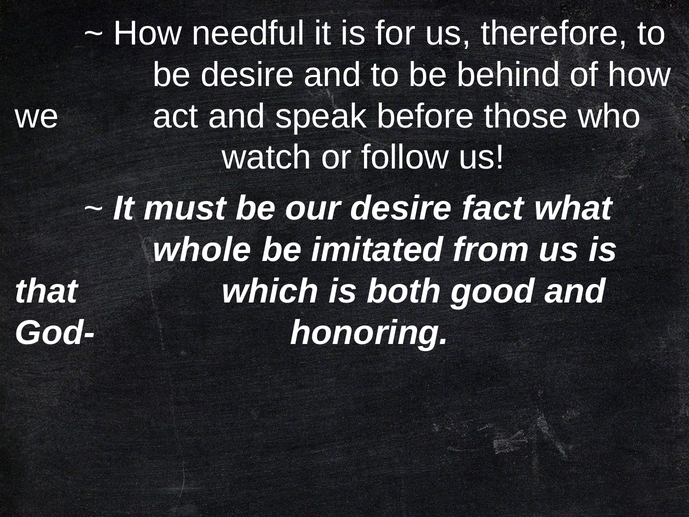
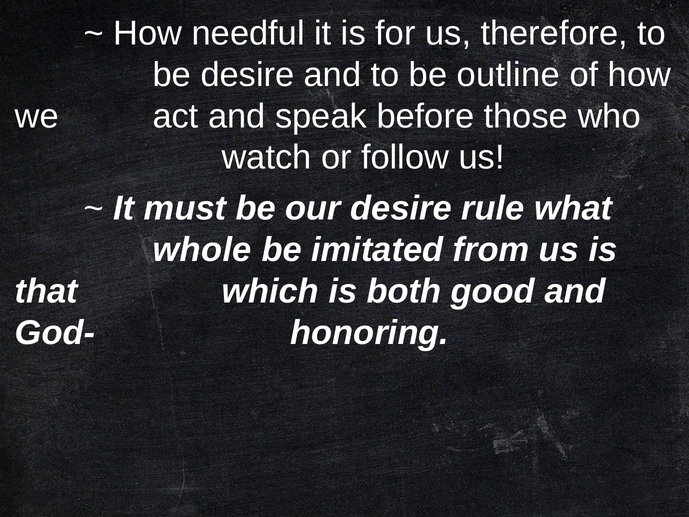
behind: behind -> outline (508, 75)
fact: fact -> rule (493, 208)
